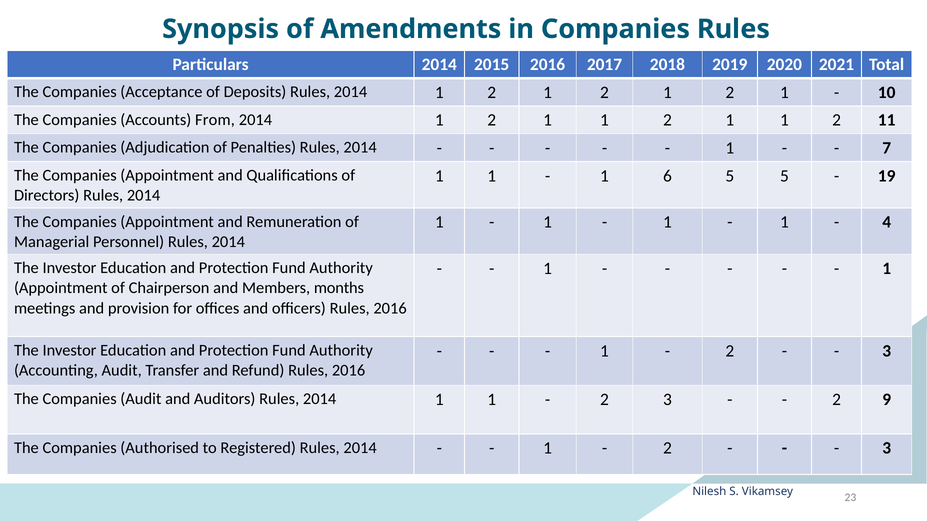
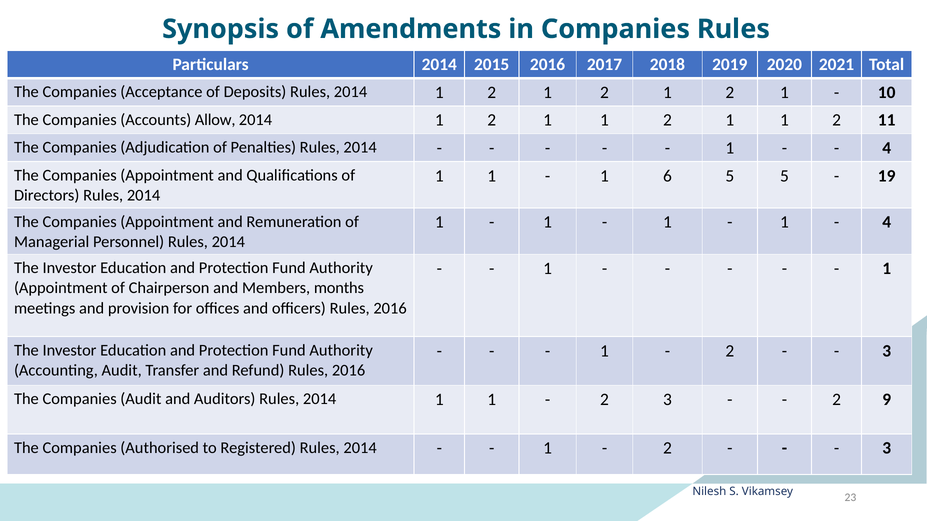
From: From -> Allow (215, 120)
7: 7 -> 4 (887, 148)
